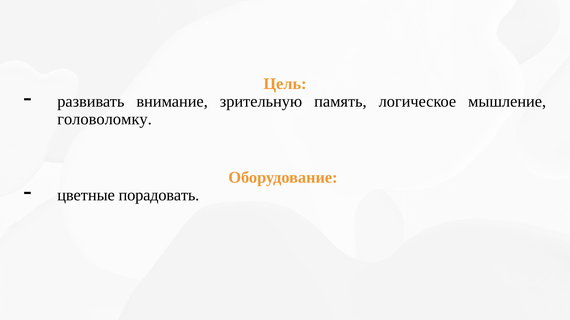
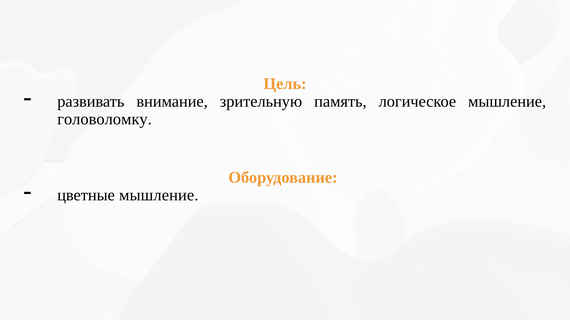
цветные порадовать: порадовать -> мышление (159, 195)
